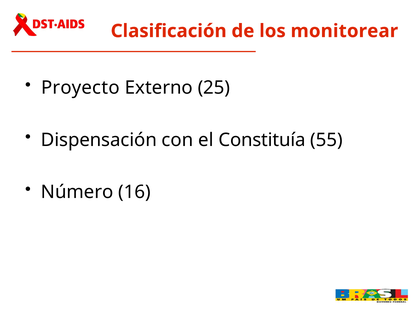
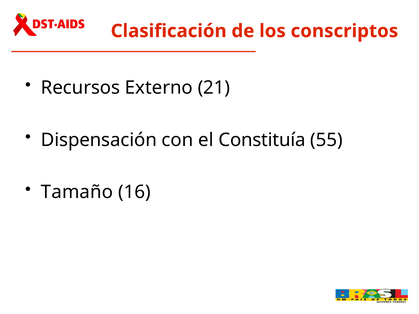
monitorear: monitorear -> conscriptos (344, 31)
Proyecto: Proyecto -> Recursos (80, 88)
25: 25 -> 21 (214, 88)
Número: Número -> Tamaño (77, 192)
